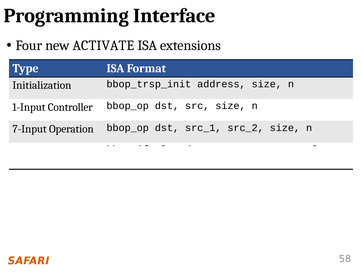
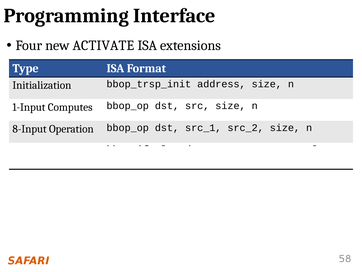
Controller: Controller -> Computes (70, 107)
7-Input: 7-Input -> 8-Input (30, 129)
